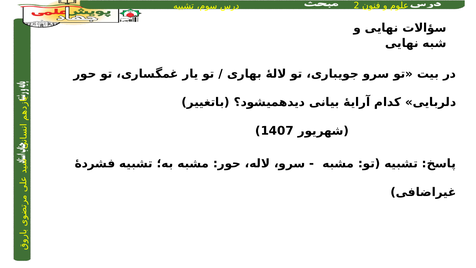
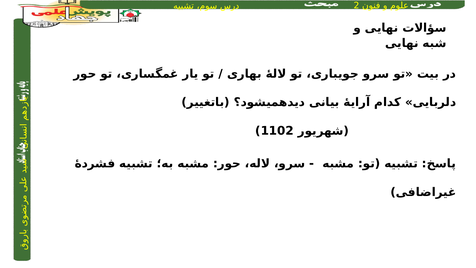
1407: 1407 -> 1102 (277, 131)
